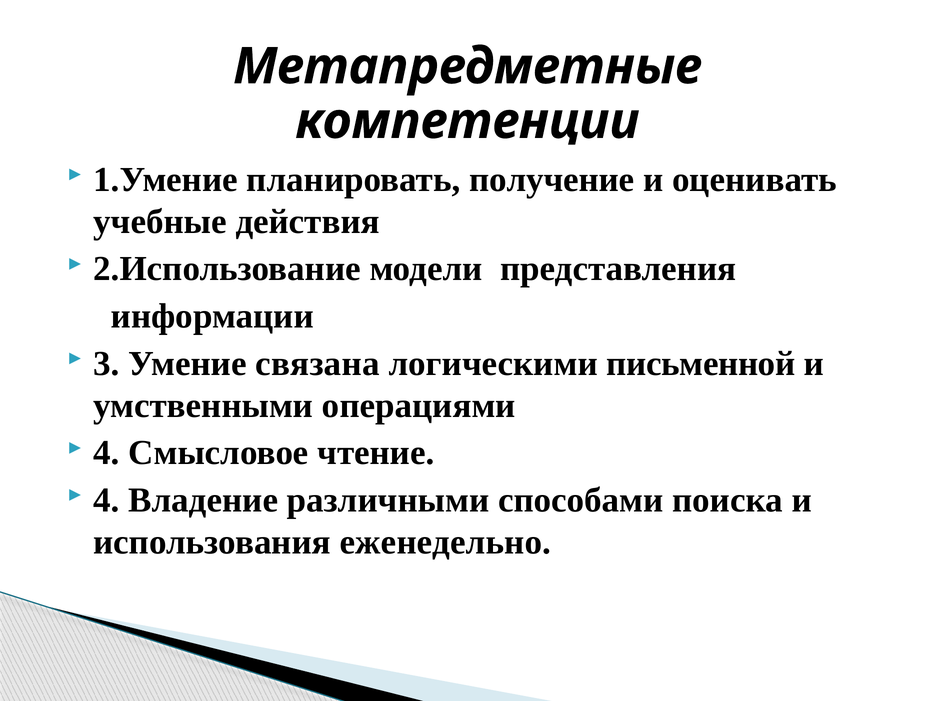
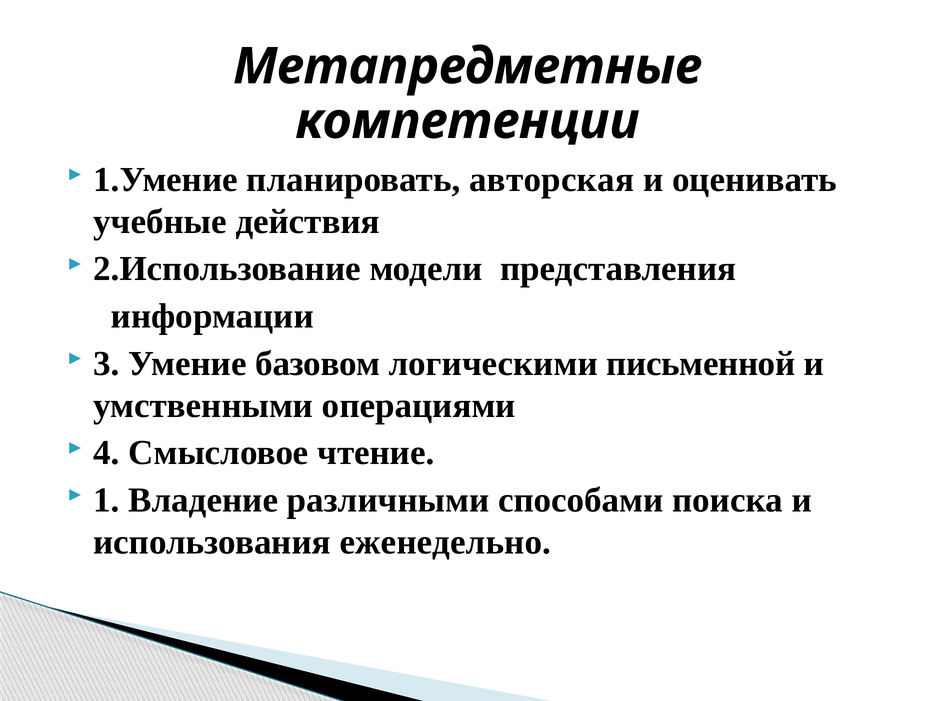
получение: получение -> авторская (552, 180)
связана: связана -> базовом (318, 364)
4: 4 -> 1 (106, 500)
